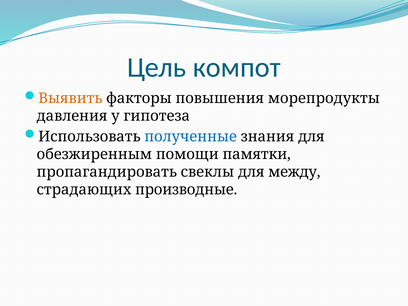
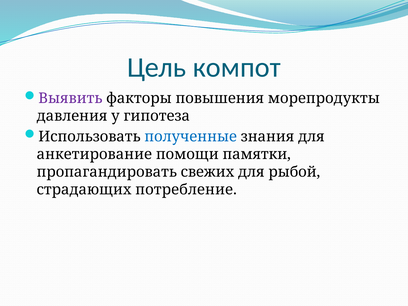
Выявить colour: orange -> purple (70, 98)
обезжиренным: обезжиренным -> анкетирование (94, 154)
свеклы: свеклы -> свежих (207, 172)
между: между -> рыбой (294, 172)
производные: производные -> потребление (186, 190)
